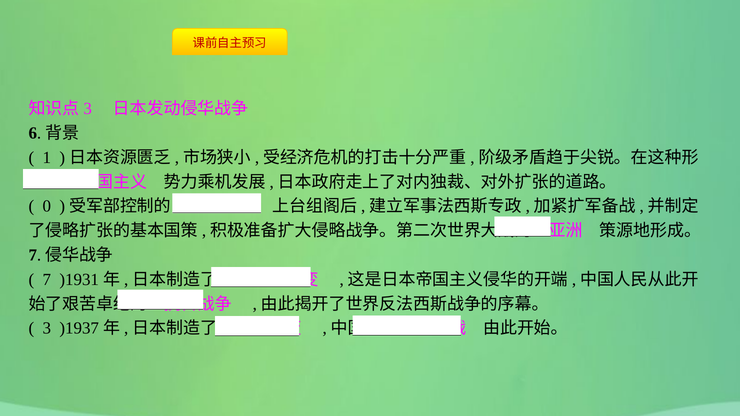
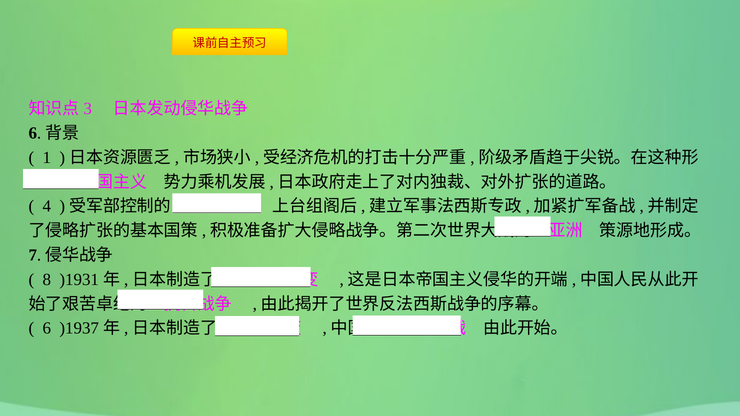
0: 0 -> 4 (47, 206)
7: 7 -> 8 (47, 280)
3: 3 -> 6 (47, 329)
